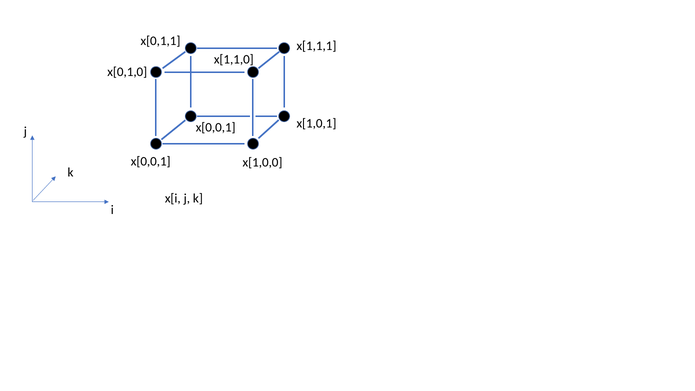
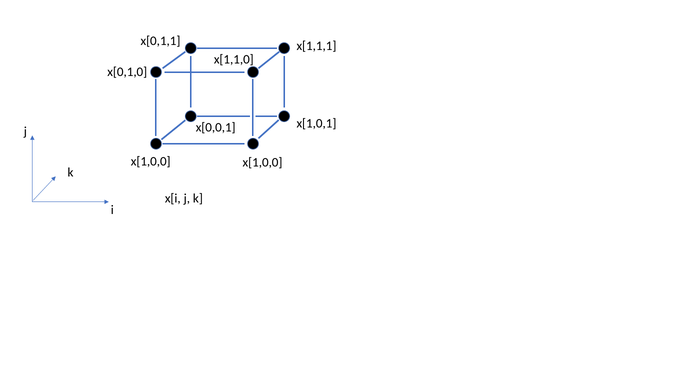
x[0,0,1: x[0,0,1 -> x[1,0,0 (151, 161)
